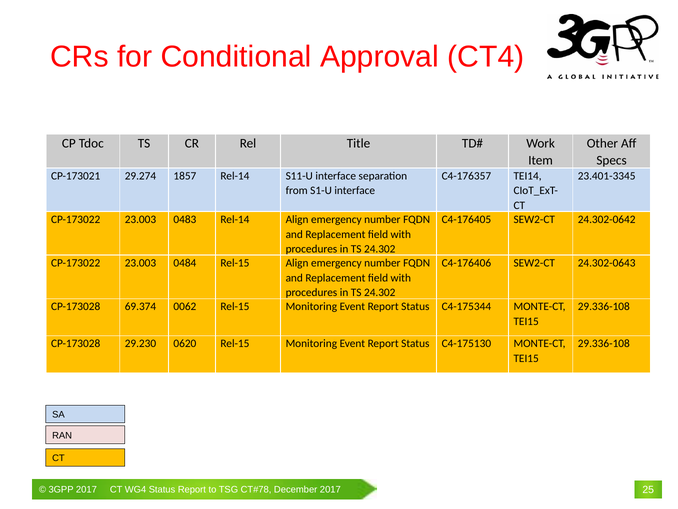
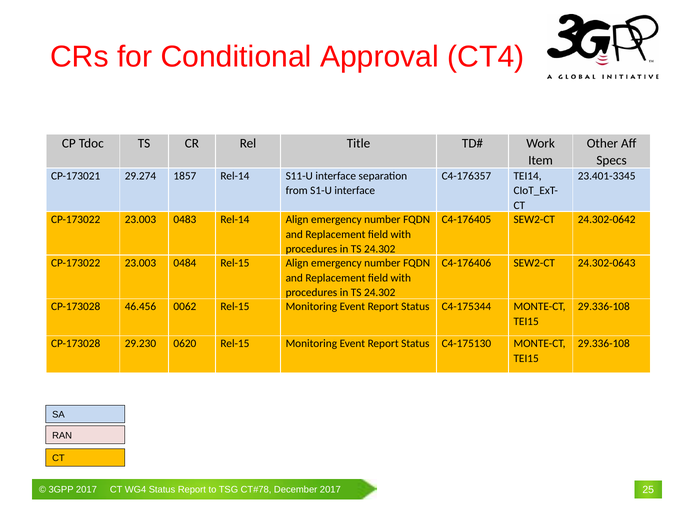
69.374: 69.374 -> 46.456 (140, 306)
